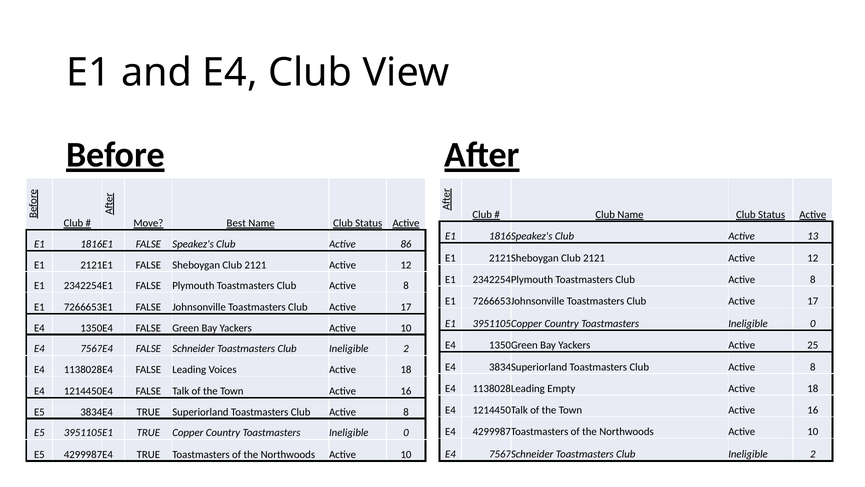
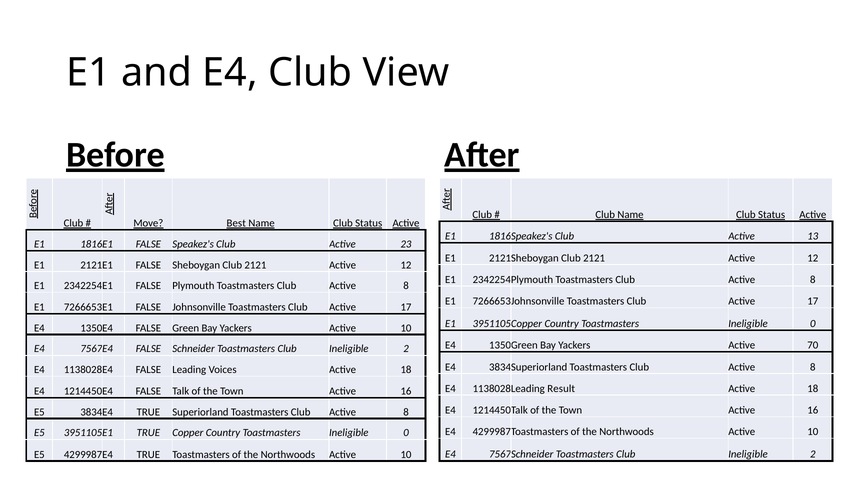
86: 86 -> 23 (406, 244)
25: 25 -> 70 (813, 345)
Empty: Empty -> Result (561, 388)
